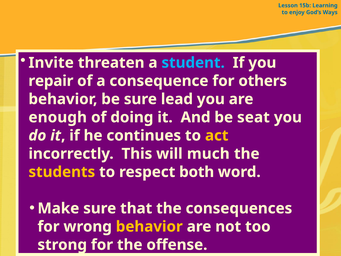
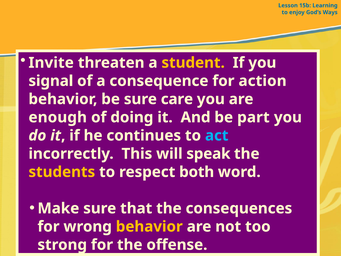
student colour: light blue -> yellow (193, 63)
repair: repair -> signal (51, 81)
others: others -> action (263, 81)
lead: lead -> care (177, 99)
seat: seat -> part (253, 117)
act colour: yellow -> light blue (217, 135)
much: much -> speak (208, 154)
